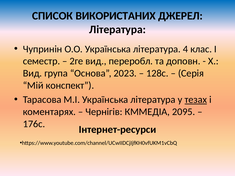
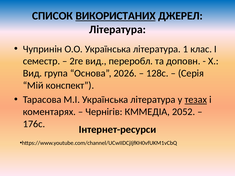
ВИКОРИСТАНИХ underline: none -> present (116, 16)
4: 4 -> 1 (186, 49)
2023: 2023 -> 2026 (125, 73)
2095: 2095 -> 2052 (184, 112)
